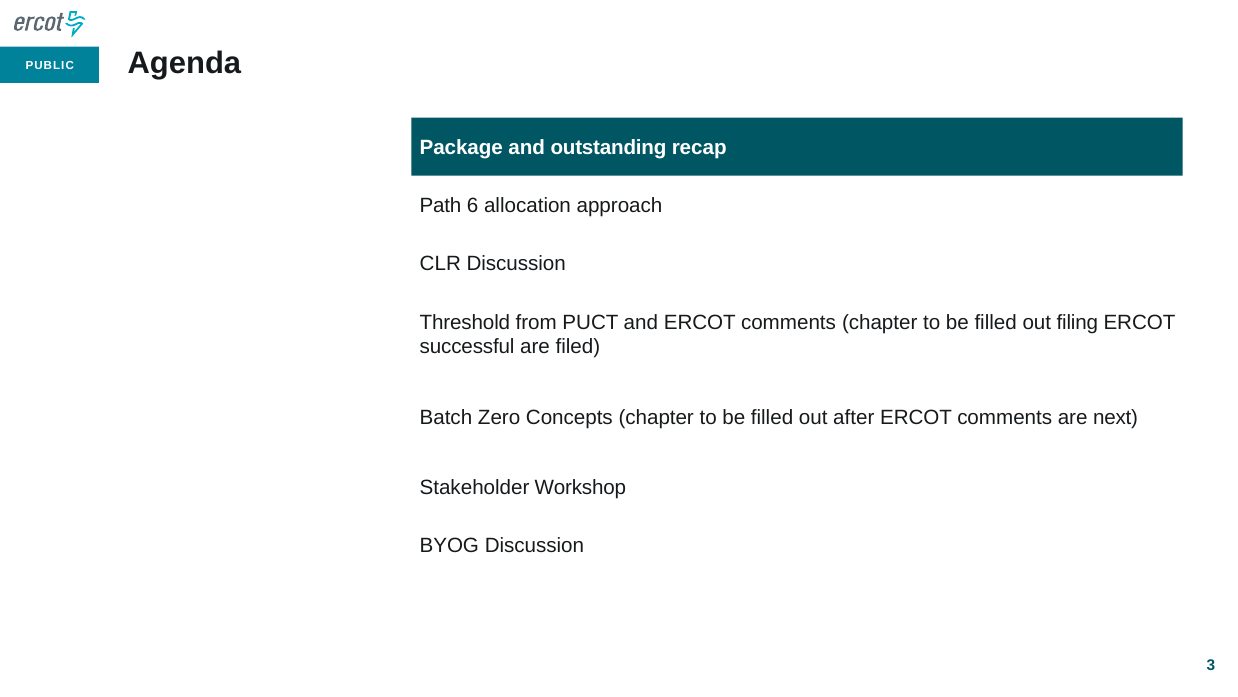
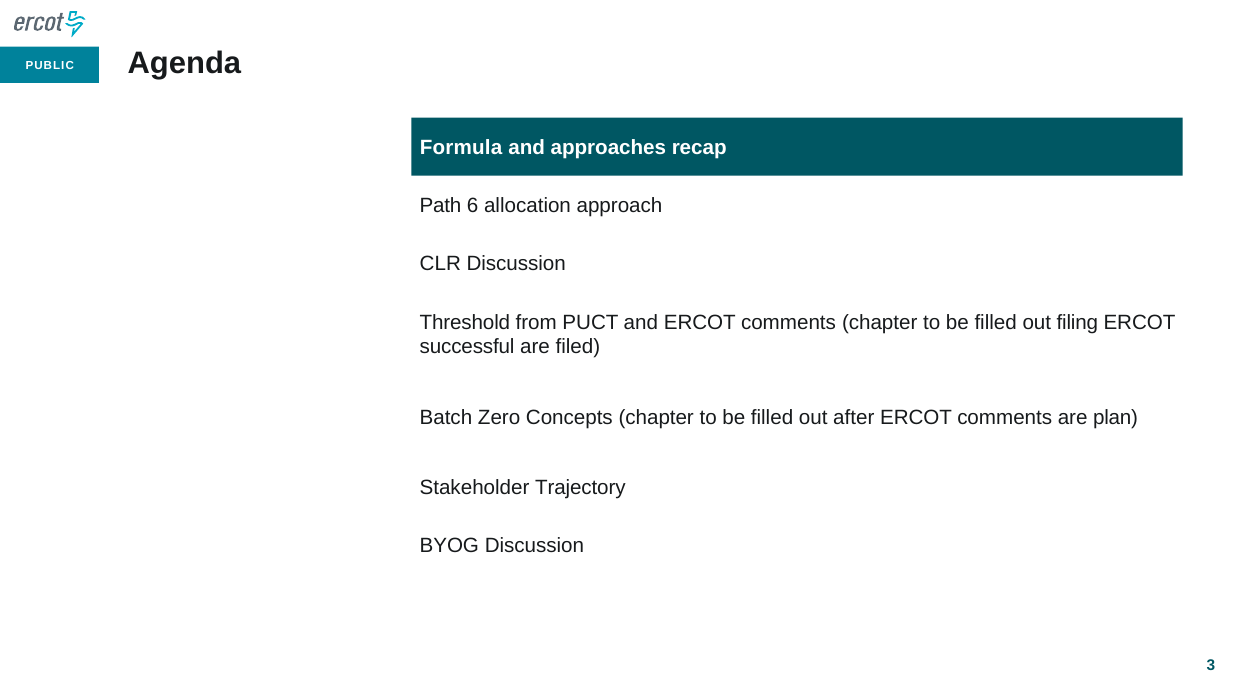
Package: Package -> Formula (461, 148)
outstanding: outstanding -> approaches (608, 148)
next: next -> plan (1116, 417)
Workshop: Workshop -> Trajectory (580, 487)
